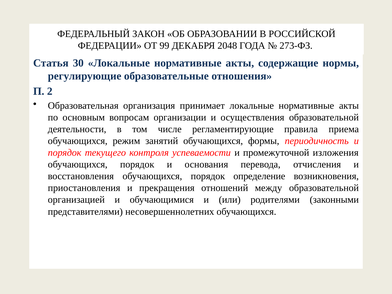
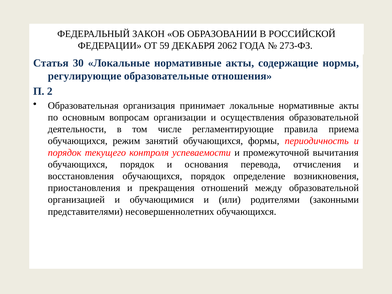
99: 99 -> 59 (164, 46)
2048: 2048 -> 2062 (227, 46)
изложения: изложения -> вычитания (336, 153)
